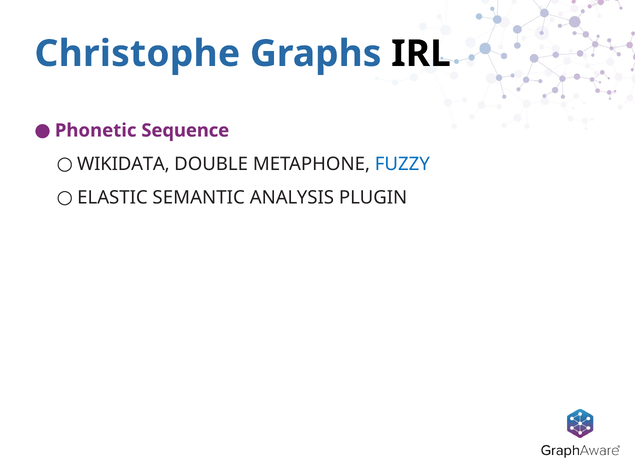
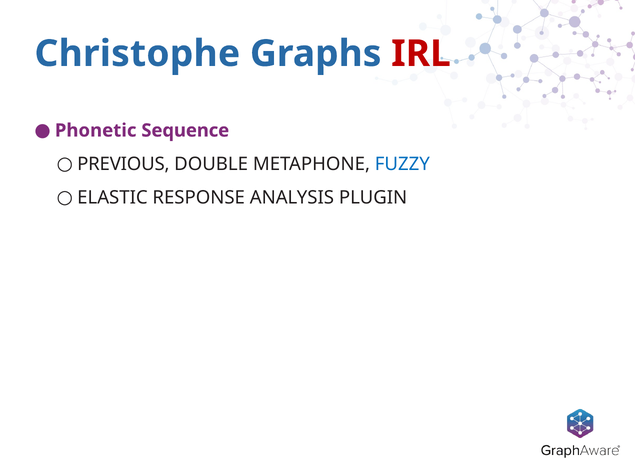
IRL colour: black -> red (421, 54)
WIKIDATA: WIKIDATA -> PREVIOUS (123, 164)
SEMANTIC: SEMANTIC -> RESPONSE (199, 198)
